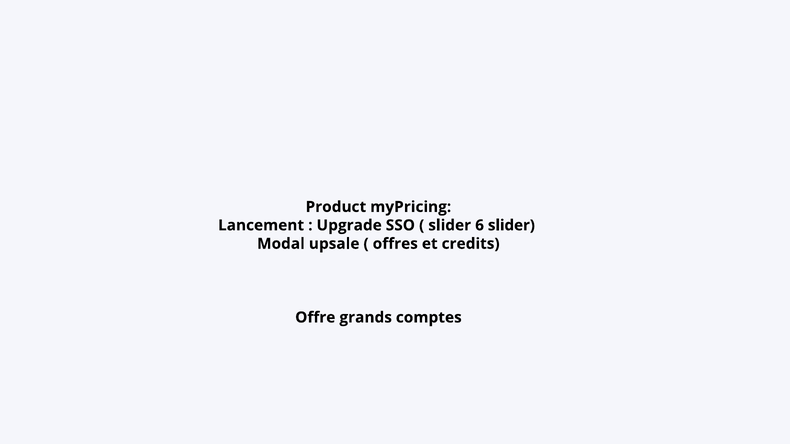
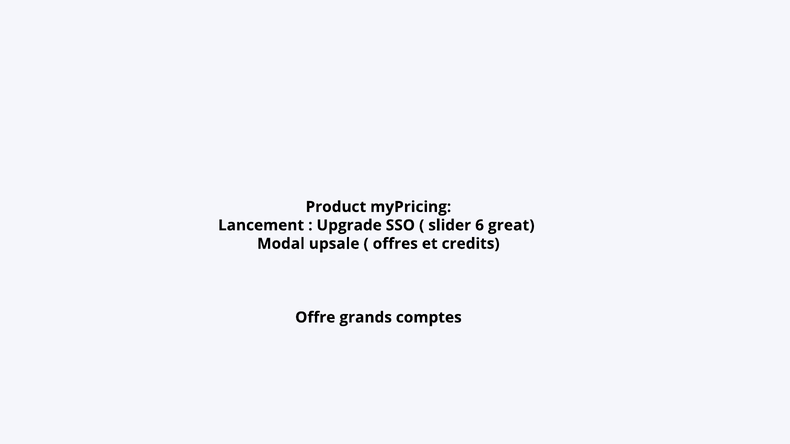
6 slider: slider -> great (511, 225)
